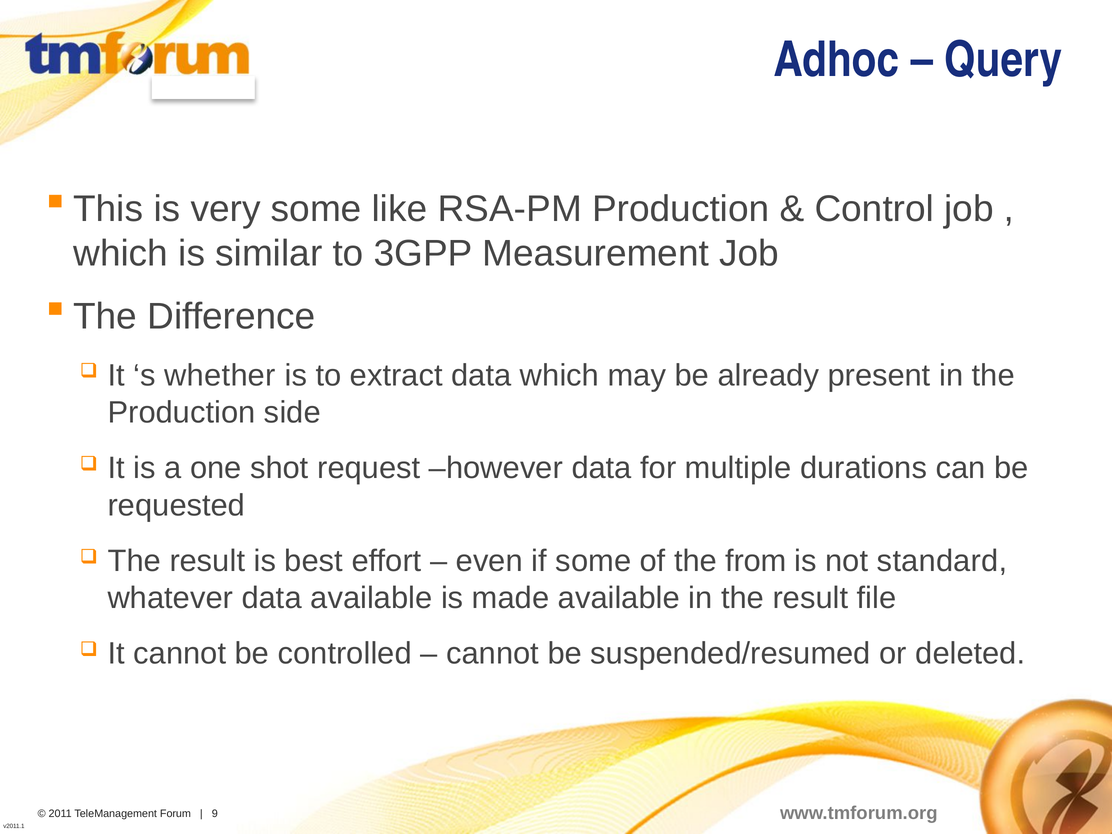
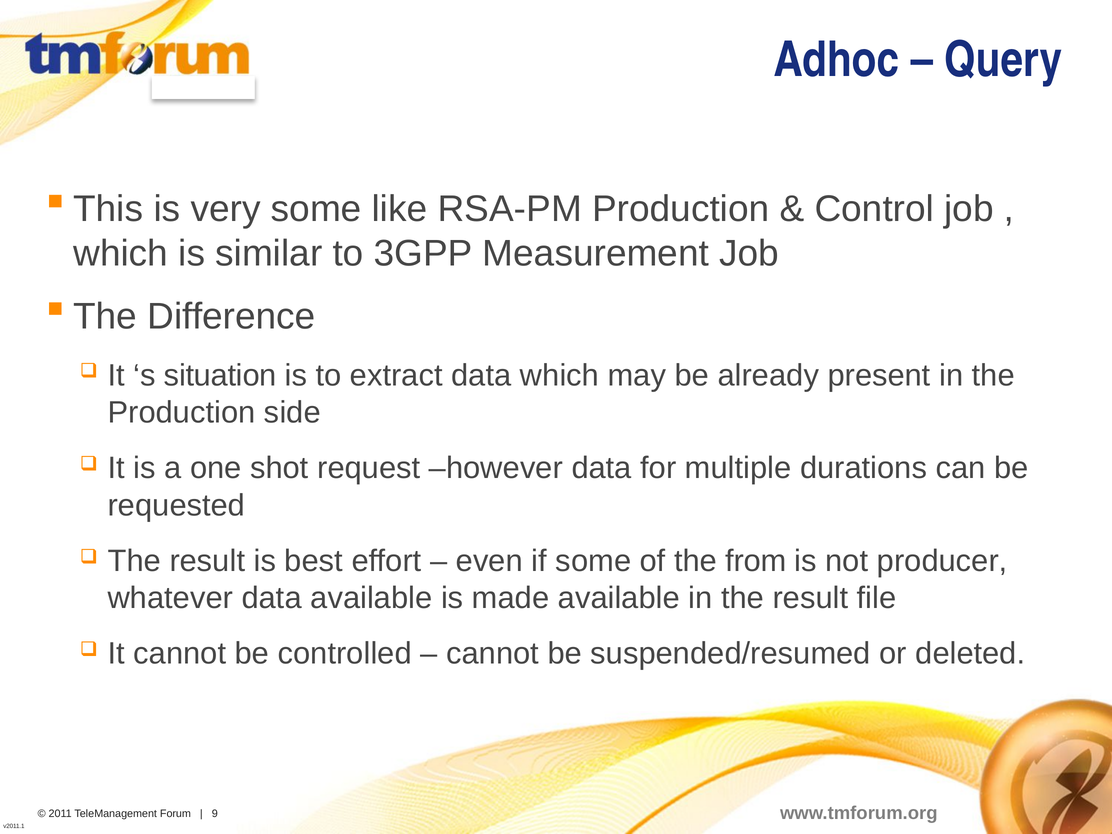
whether: whether -> situation (220, 375)
standard: standard -> producer (942, 561)
